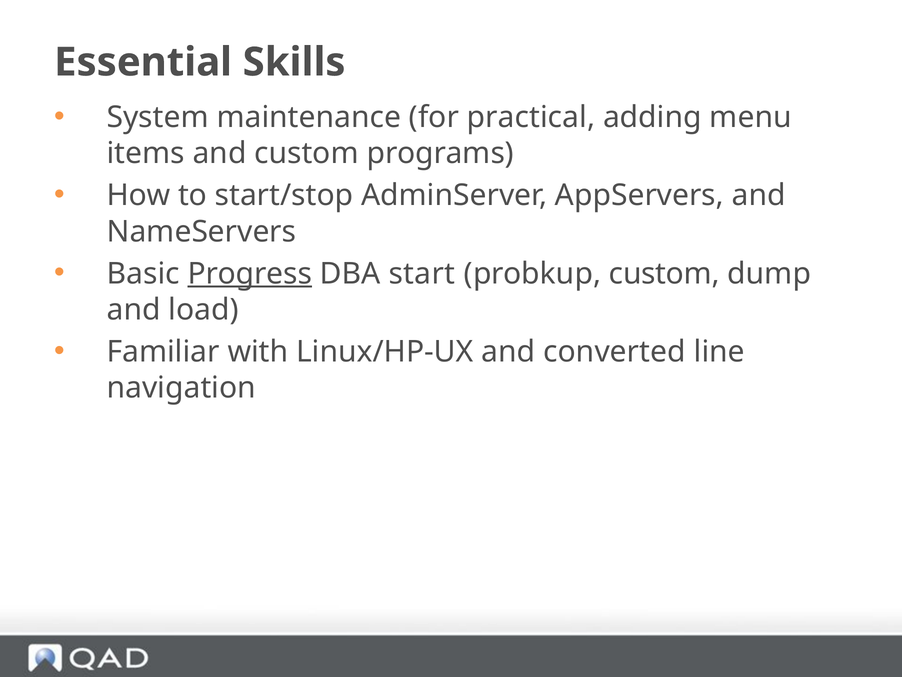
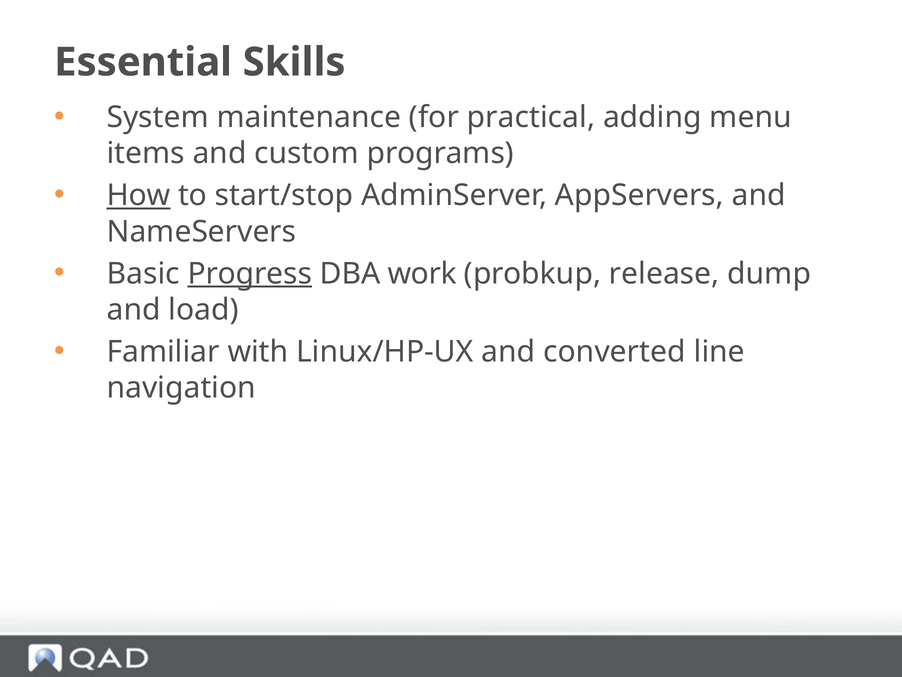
How underline: none -> present (139, 195)
start: start -> work (422, 273)
probkup custom: custom -> release (664, 273)
